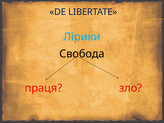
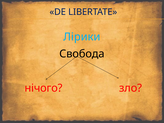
праця: праця -> нiчого (43, 88)
